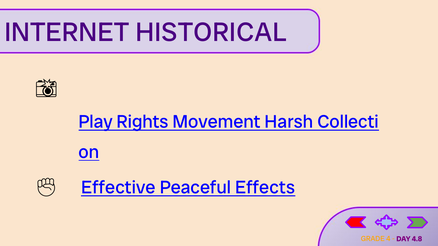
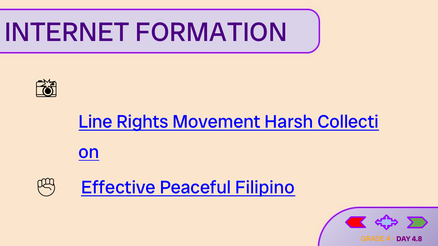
HISTORICAL: HISTORICAL -> FORMATION (211, 32)
Play: Play -> Line (96, 122)
Effects: Effects -> Filipino (265, 188)
